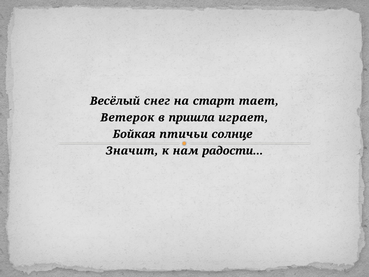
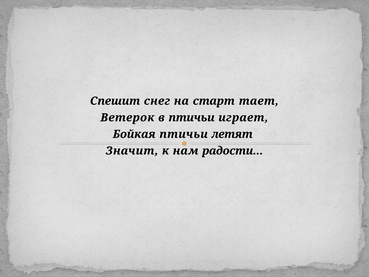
Весёлый: Весёлый -> Спешит (115, 101)
в пришла: пришла -> птичьи (192, 117)
солнце: солнце -> летят (232, 134)
